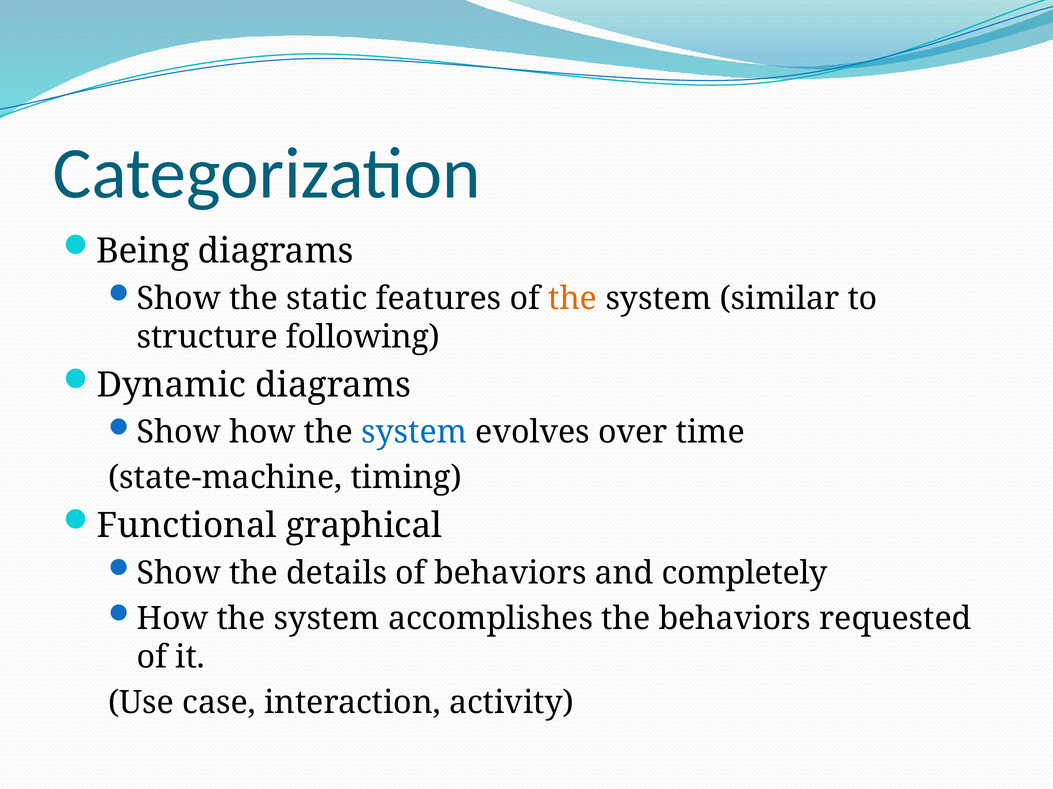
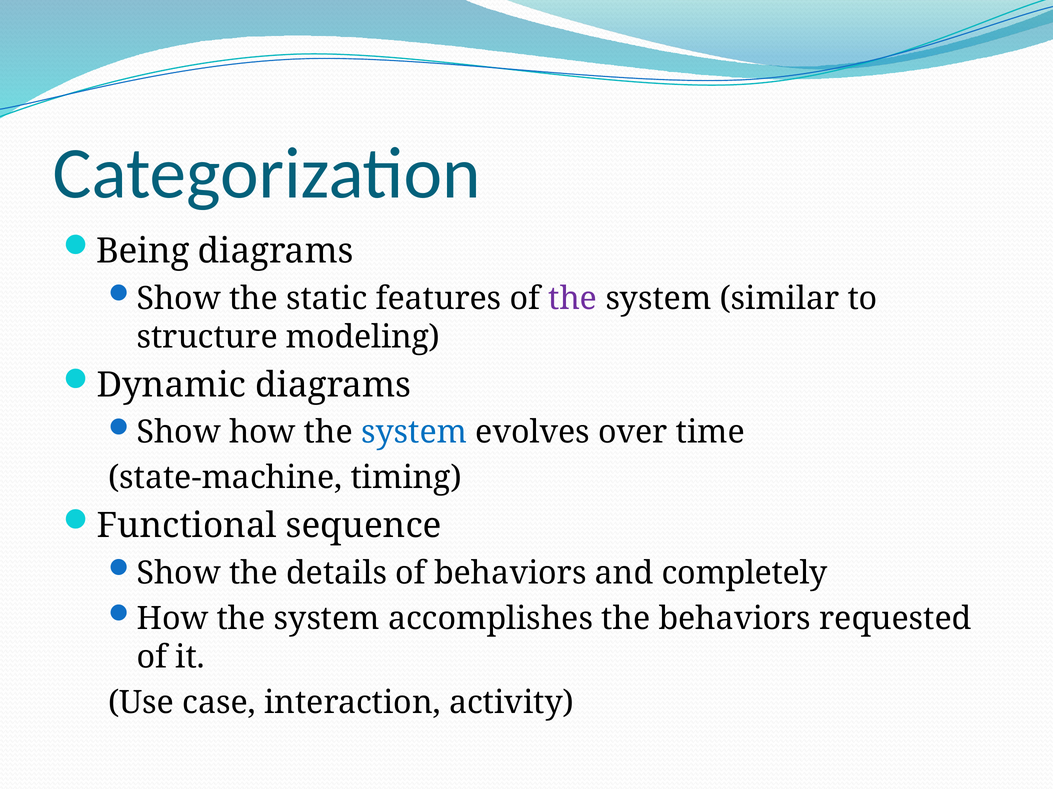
the colour: orange -> purple (573, 299)
following: following -> modeling (363, 337)
graphical: graphical -> sequence (364, 526)
